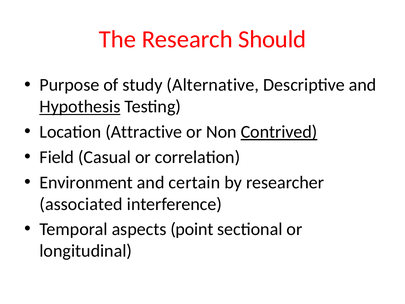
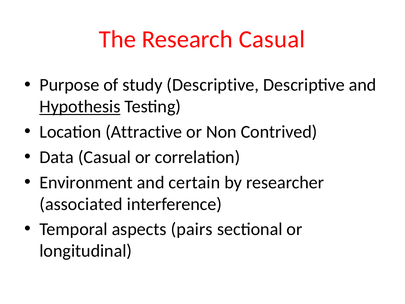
Research Should: Should -> Casual (272, 39)
study Alternative: Alternative -> Descriptive (213, 85)
Contrived underline: present -> none (279, 132)
Field: Field -> Data (57, 157)
point: point -> pairs (192, 229)
